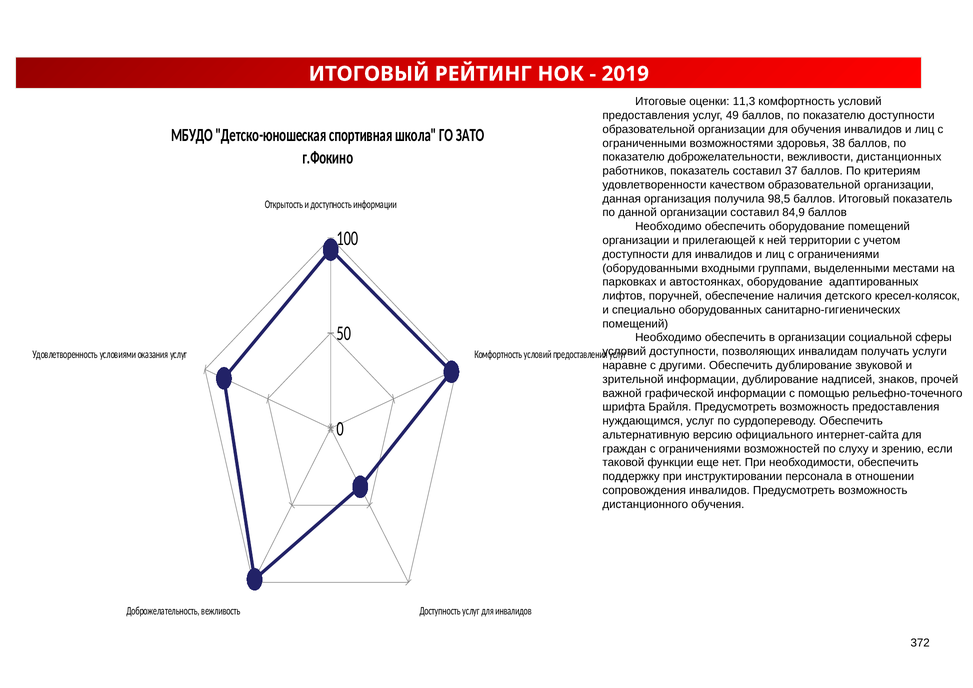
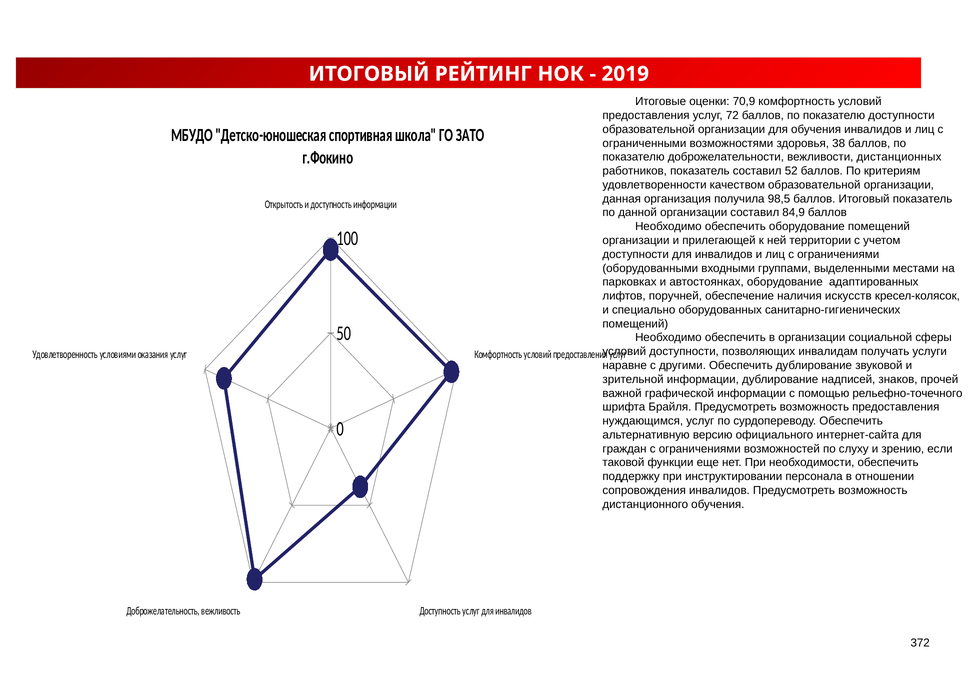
11,3: 11,3 -> 70,9 (744, 102)
49: 49 -> 72 (732, 115)
37: 37 -> 52 (791, 171)
детского: детского -> искусств (848, 296)
